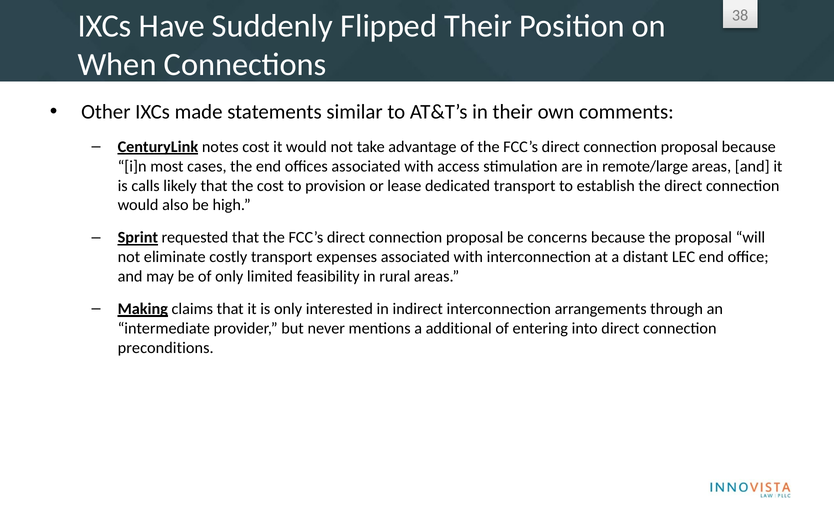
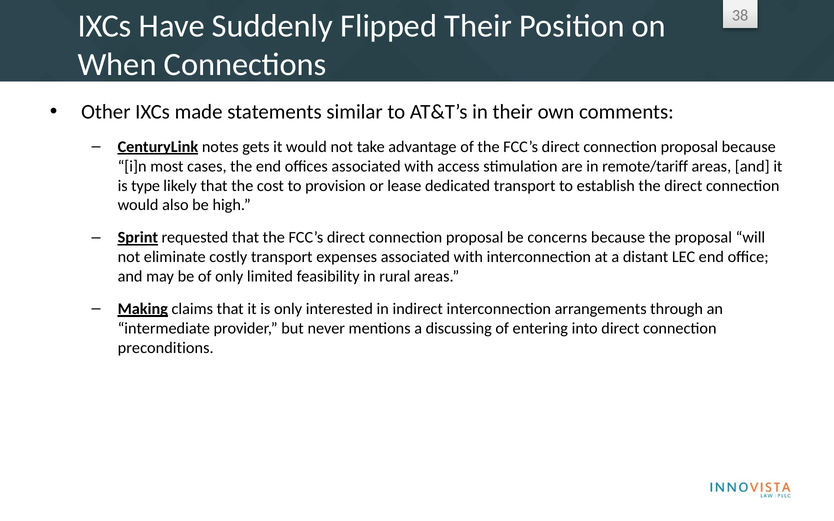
notes cost: cost -> gets (256, 147)
remote/large: remote/large -> remote/tariff (645, 166)
calls: calls -> type (146, 186)
additional: additional -> discussing (459, 329)
